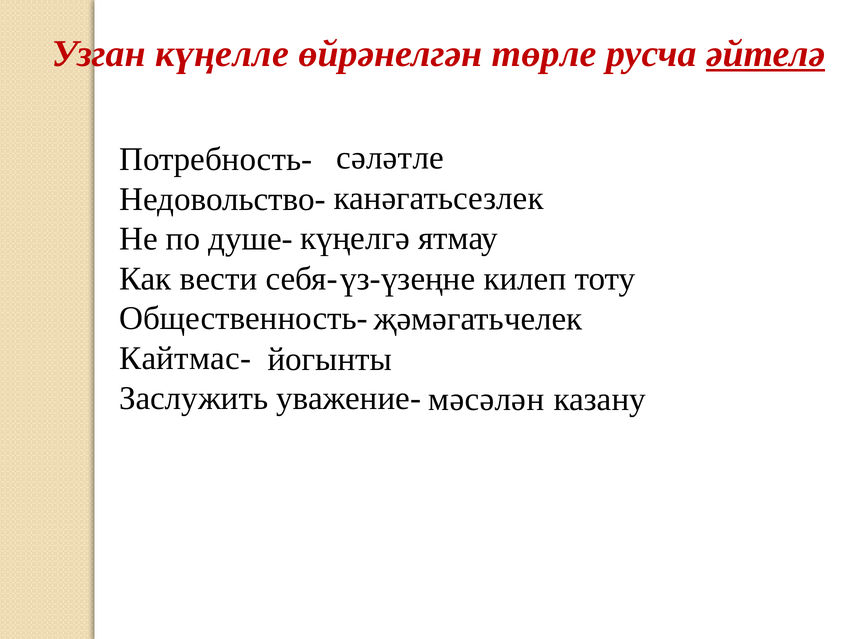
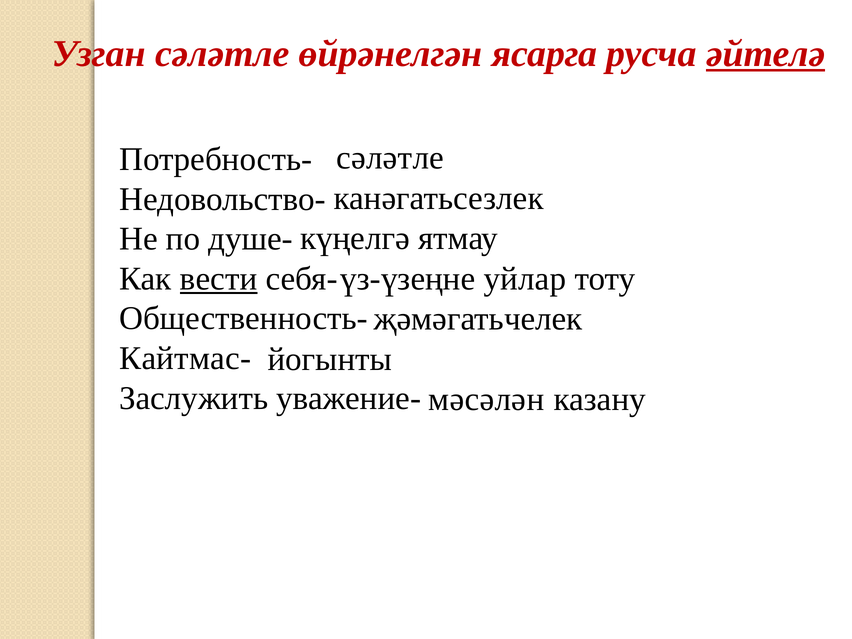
Узган күңелле: күңелле -> сәләтле (222, 54)
төрле: төрле -> ясарга (545, 54)
вести underline: none -> present (219, 279)
килеп: килеп -> уйлар (525, 279)
